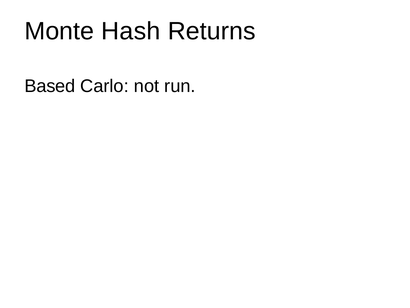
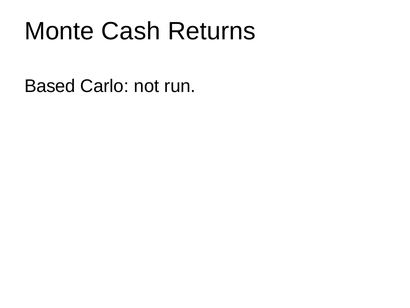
Hash: Hash -> Cash (131, 31)
